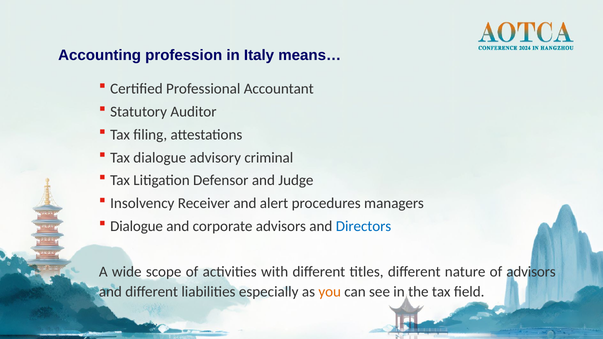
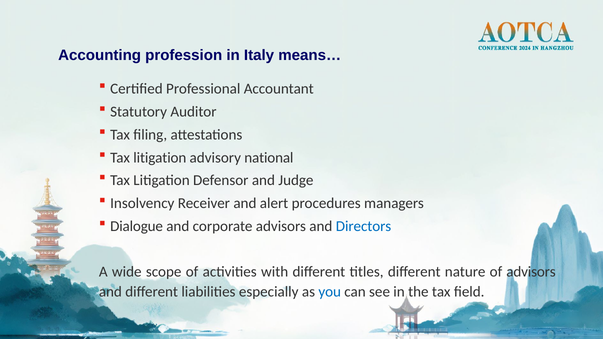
dialogue: dialogue -> litigation (160, 158)
criminal: criminal -> national (269, 158)
you colour: orange -> blue (330, 292)
